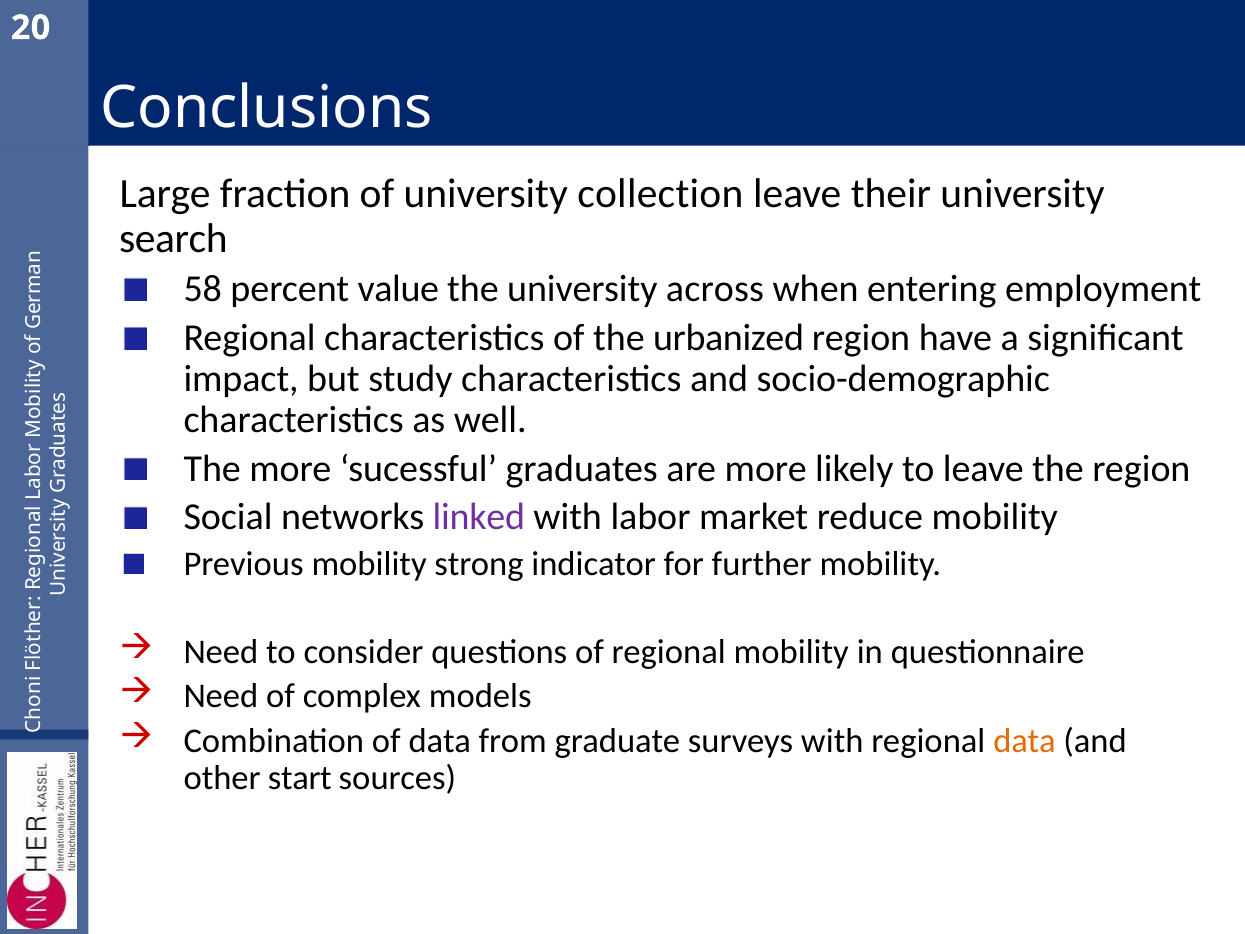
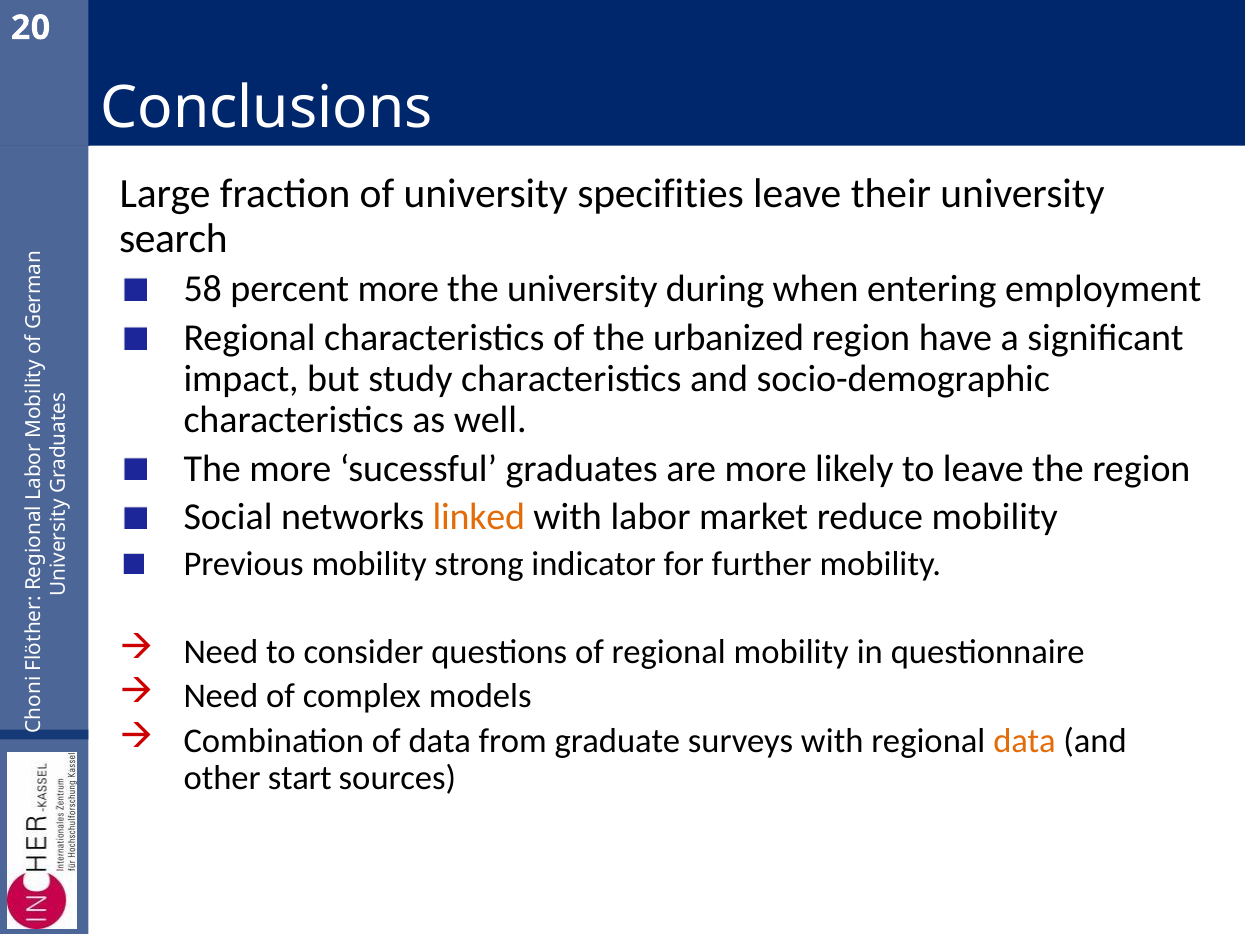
collection: collection -> specifities (661, 194)
percent value: value -> more (398, 289)
across: across -> during (715, 289)
linked colour: purple -> orange (479, 517)
